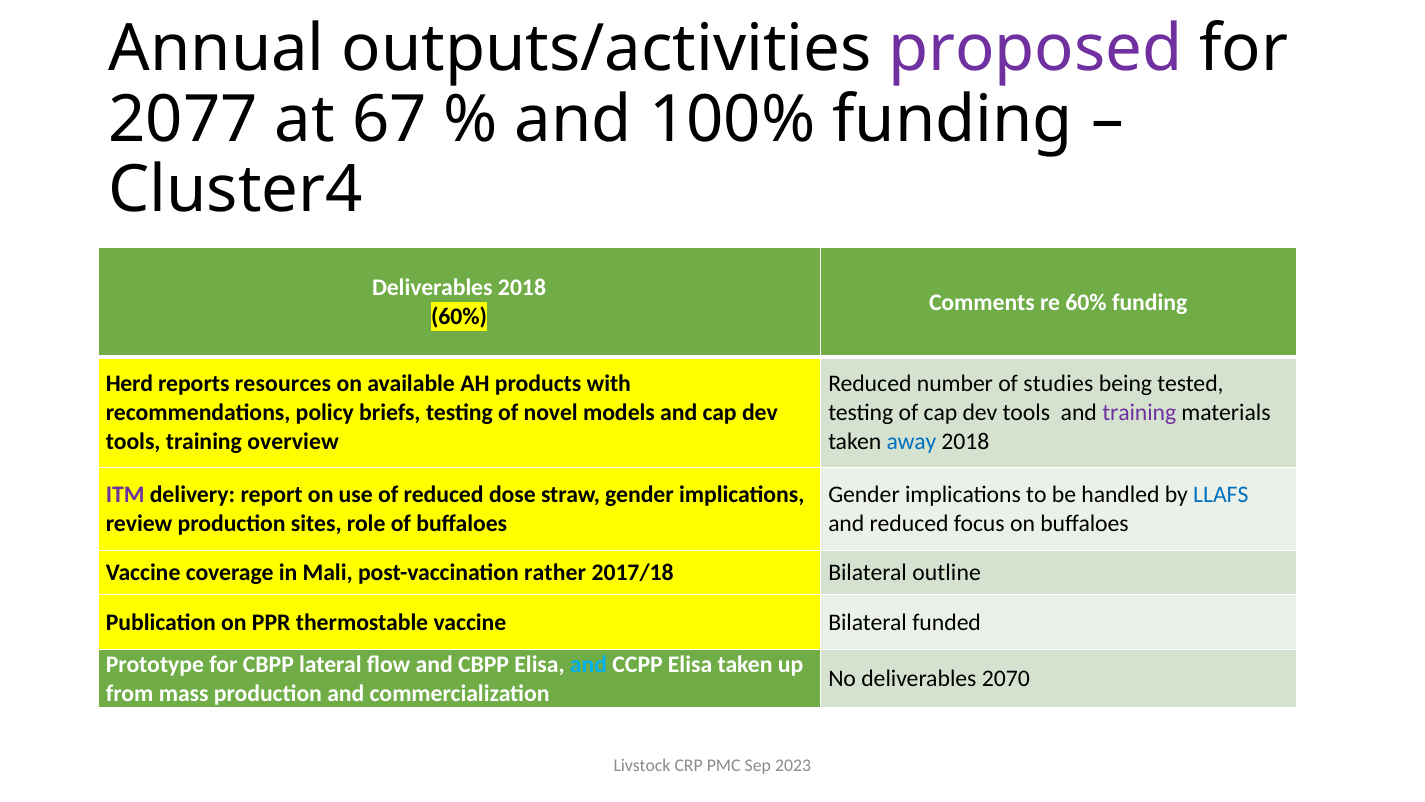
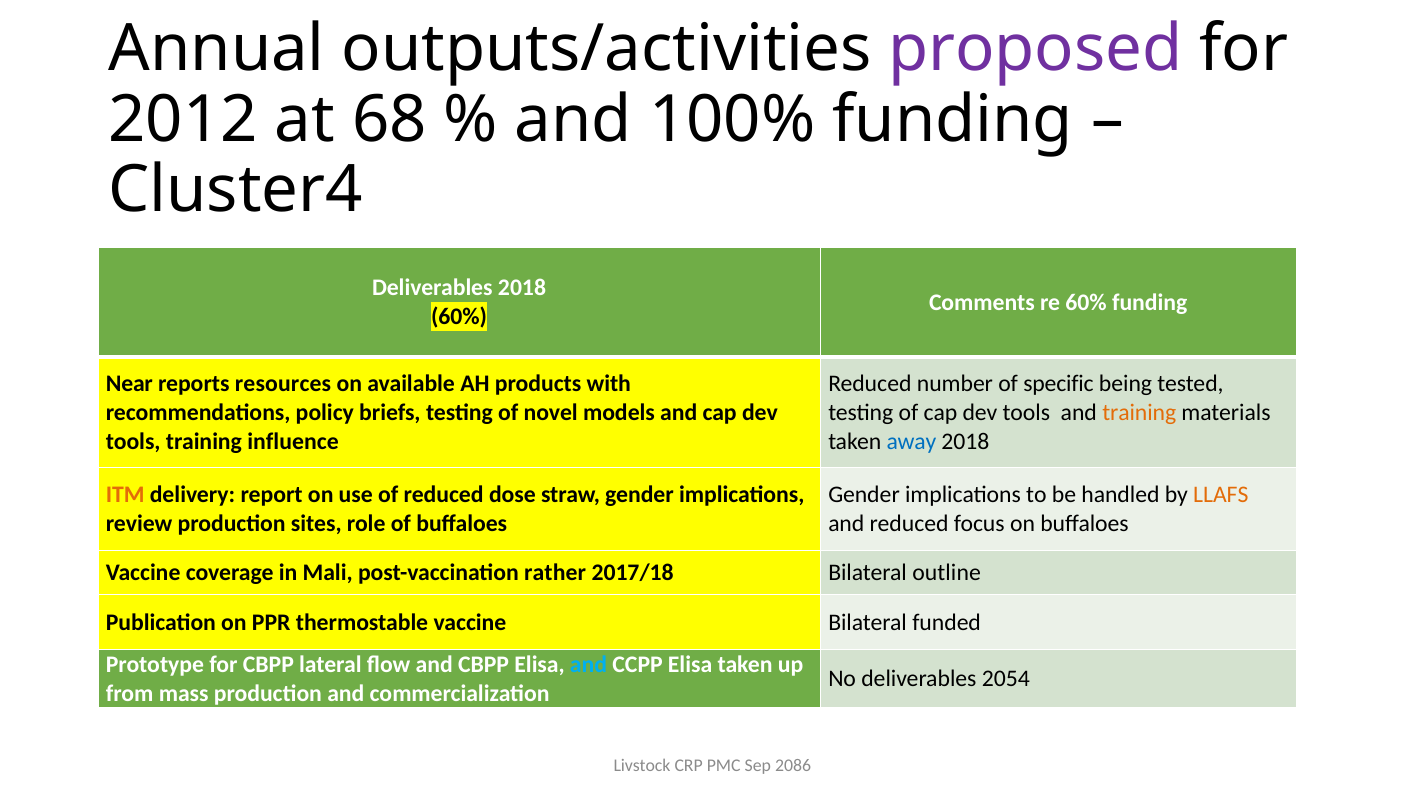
2077: 2077 -> 2012 (183, 120)
67: 67 -> 68 (389, 120)
Herd: Herd -> Near (129, 384)
studies: studies -> specific (1059, 384)
training colour: purple -> orange (1139, 413)
overview: overview -> influence (293, 442)
ITM colour: purple -> orange (125, 495)
LLAFS colour: blue -> orange (1221, 495)
2070: 2070 -> 2054 (1006, 678)
2023: 2023 -> 2086 (793, 765)
